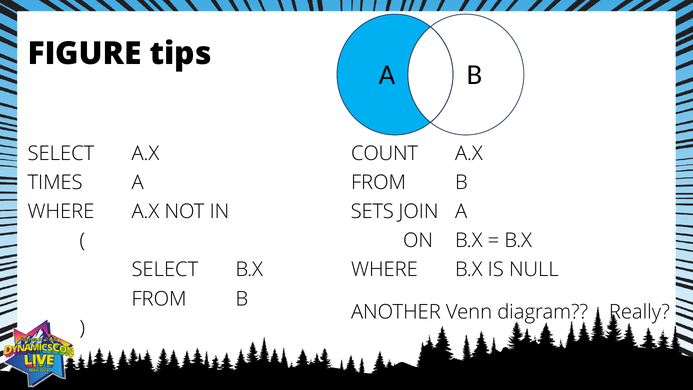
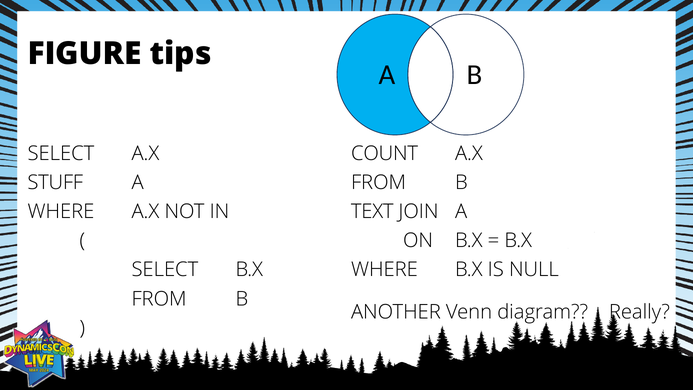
TIMES: TIMES -> STUFF (55, 183)
SETS: SETS -> TEXT (372, 211)
